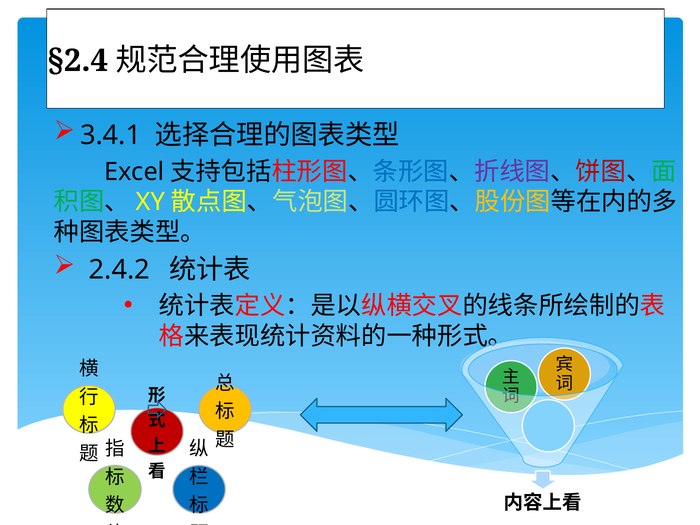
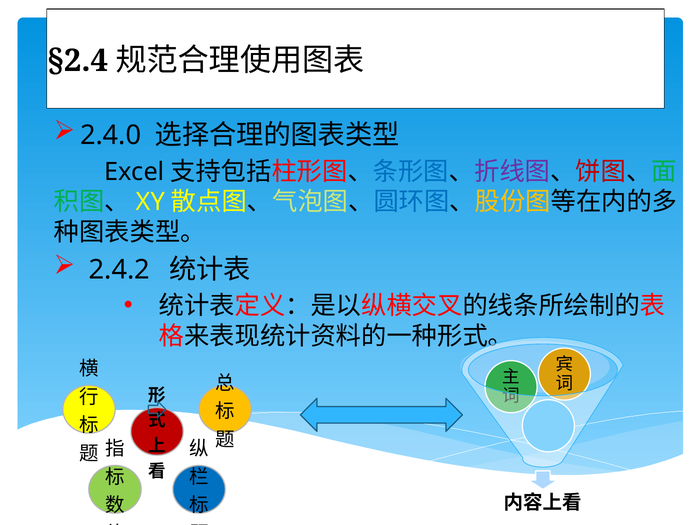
3.4.1: 3.4.1 -> 2.4.0 (111, 135)
